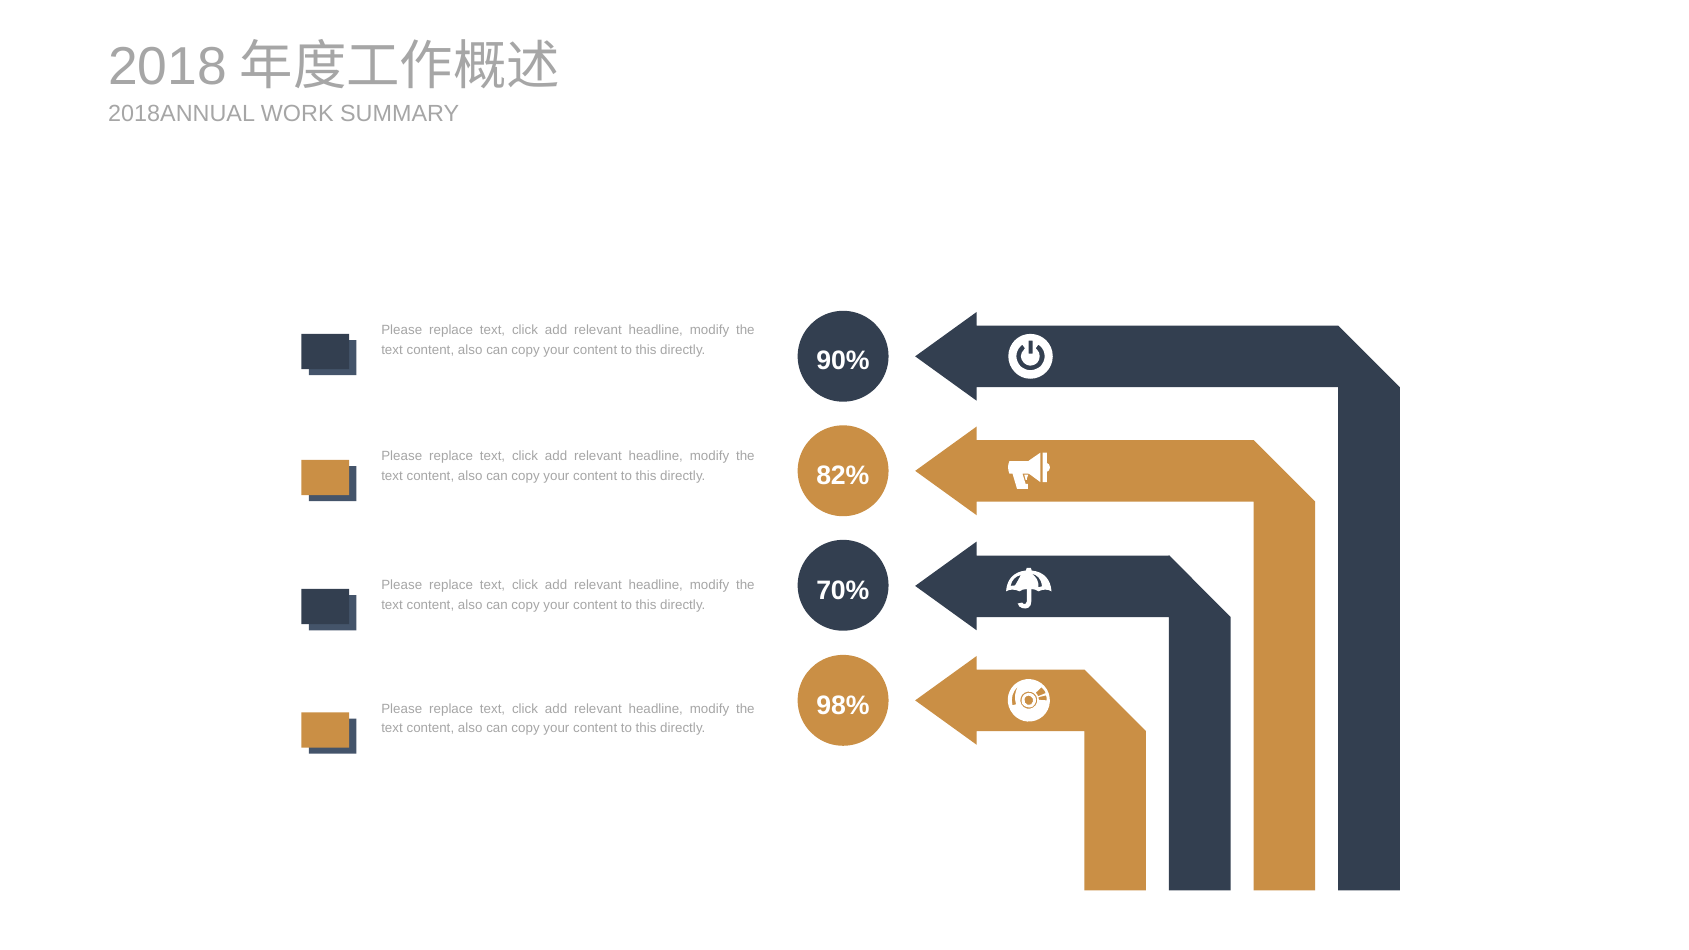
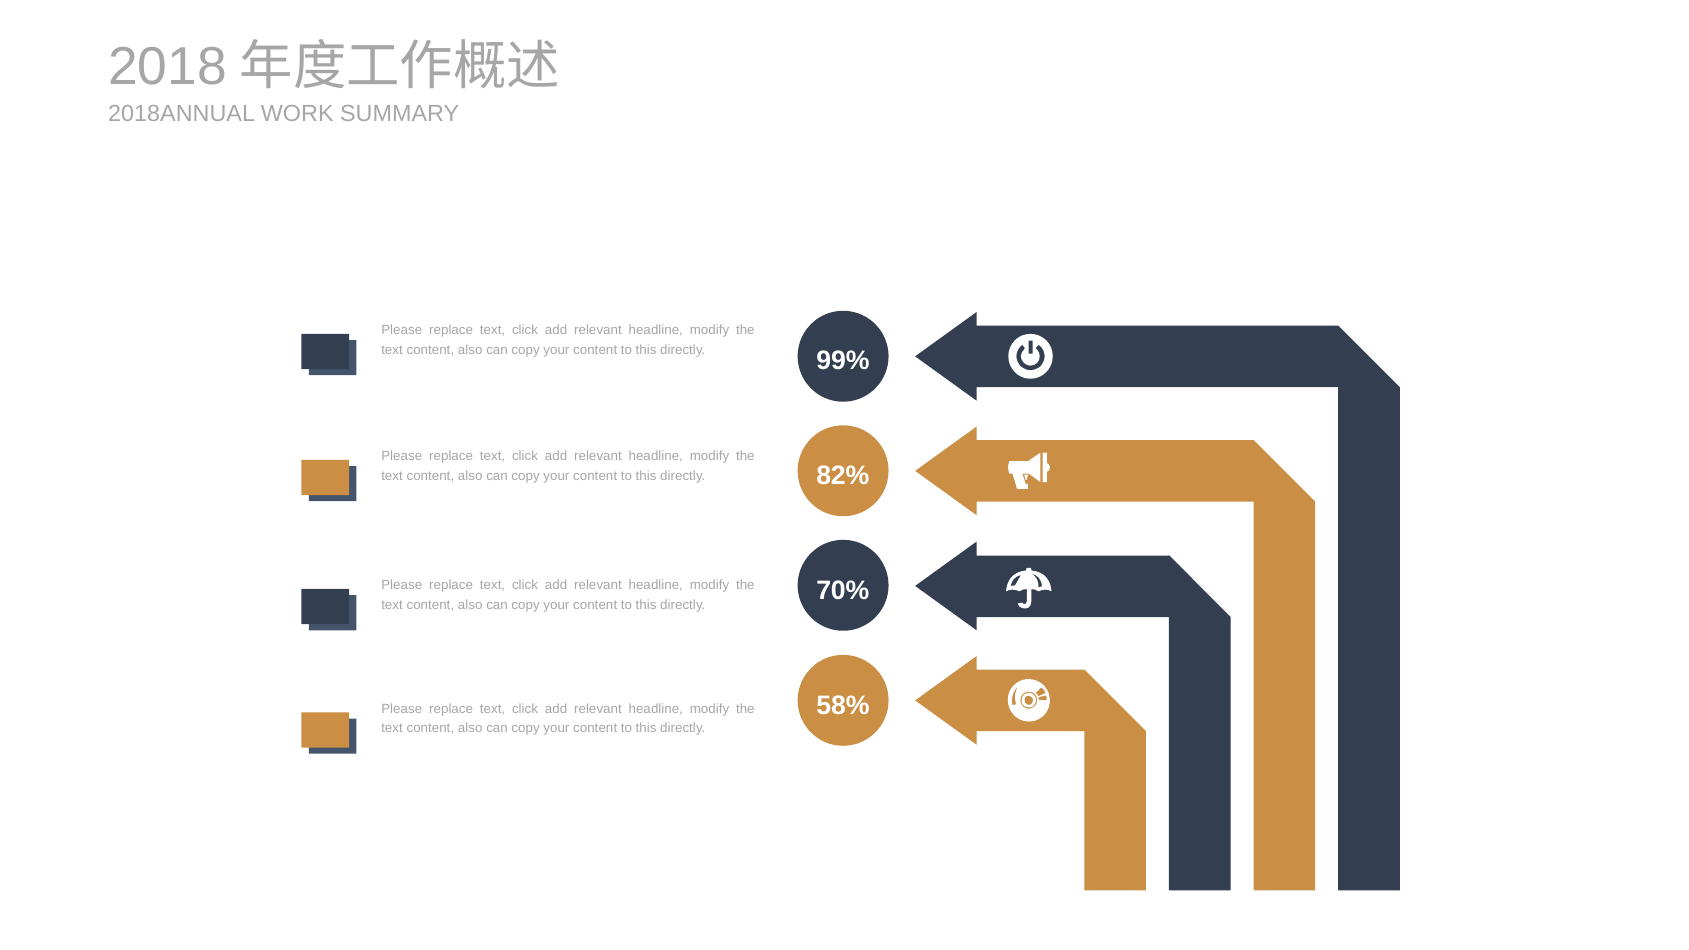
90%: 90% -> 99% (843, 361)
98%: 98% -> 58% (843, 705)
